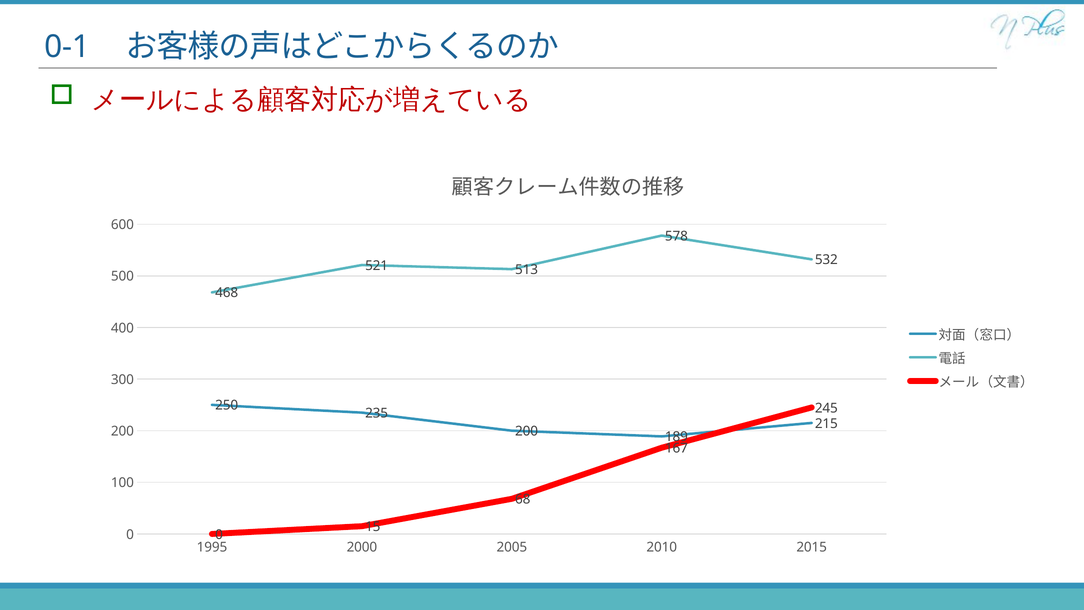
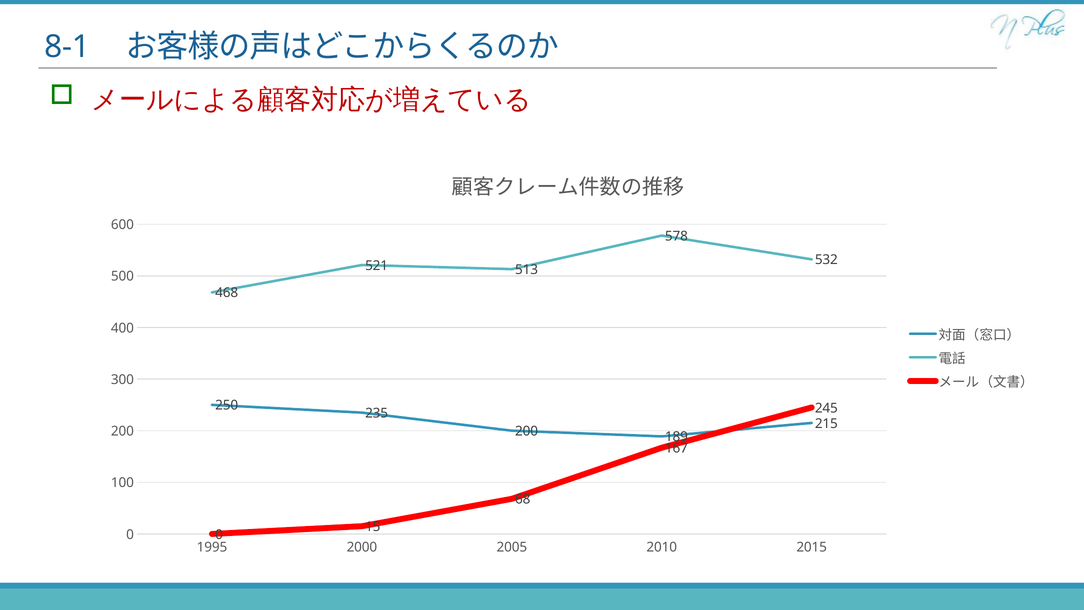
0-1: 0-1 -> 8-1 (67, 47)
